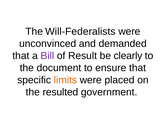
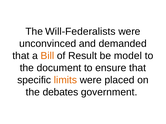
Bill colour: purple -> orange (47, 56)
clearly: clearly -> model (128, 56)
resulted: resulted -> debates (60, 92)
